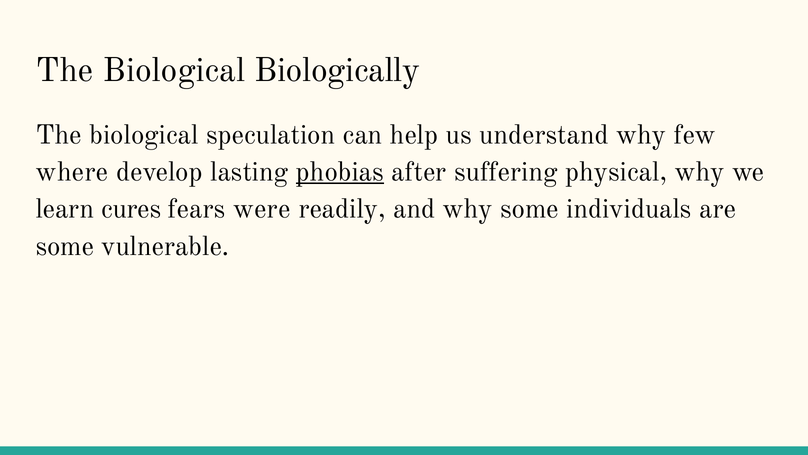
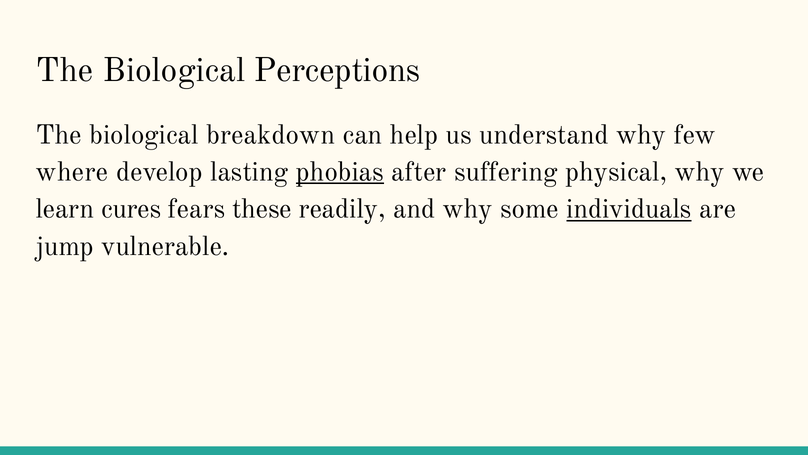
Biologically: Biologically -> Perceptions (337, 70)
speculation: speculation -> breakdown (271, 134)
were: were -> these (262, 209)
individuals underline: none -> present (629, 209)
some: some -> jump (65, 246)
